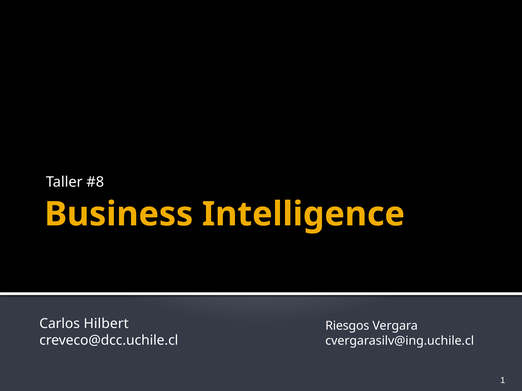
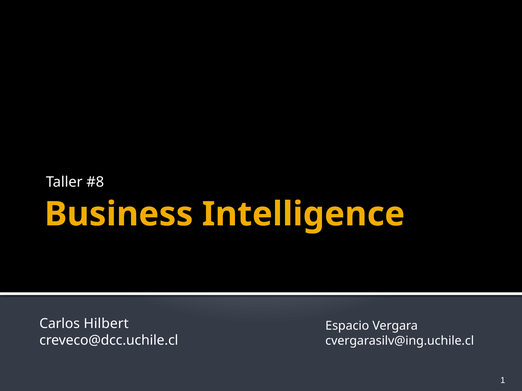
Riesgos: Riesgos -> Espacio (347, 326)
